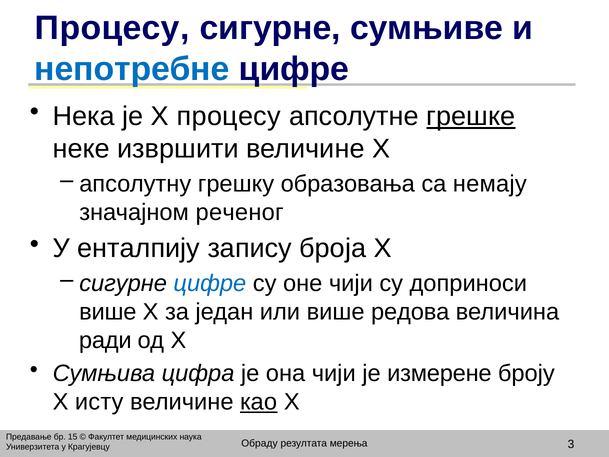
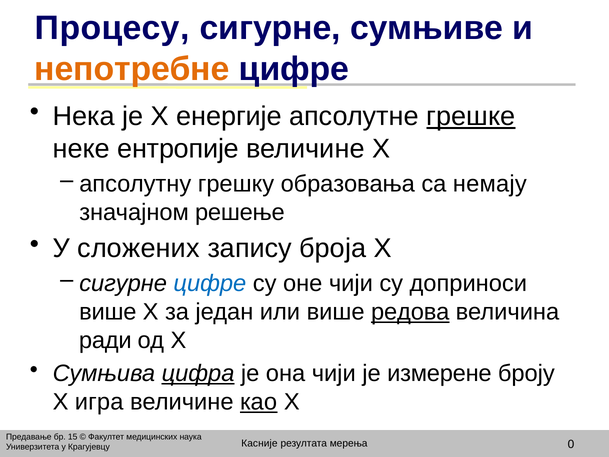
непотребне colour: blue -> orange (132, 69)
X процесу: процесу -> енергије (229, 116)
извршити: извршити -> ентропије (178, 149)
реченог: реченог -> решење (240, 212)
енталпију: енталпију -> сложених (139, 248)
редова underline: none -> present (410, 312)
цифра underline: none -> present (198, 373)
исту: исту -> игра (99, 402)
Обраду: Обраду -> Касније (259, 443)
3: 3 -> 0 (571, 444)
